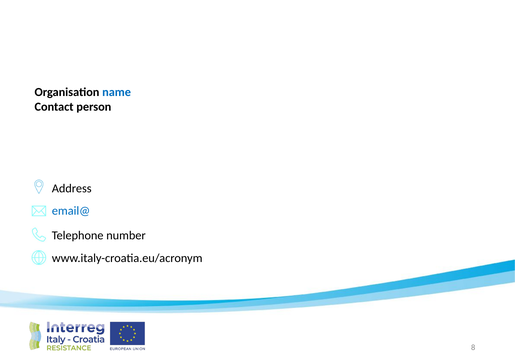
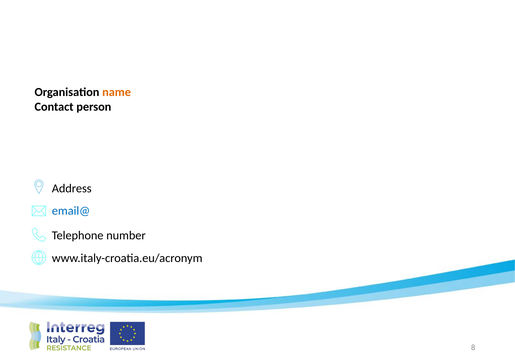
name colour: blue -> orange (117, 92)
